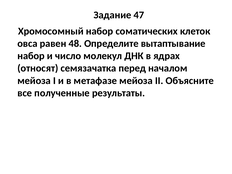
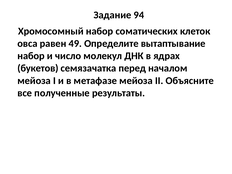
47: 47 -> 94 (139, 15)
48: 48 -> 49 (75, 43)
относят: относят -> букетов (38, 68)
